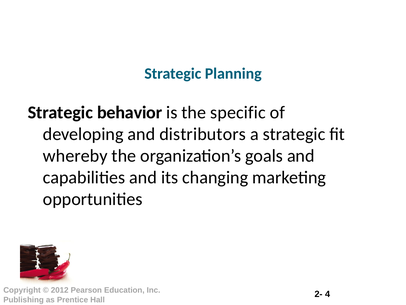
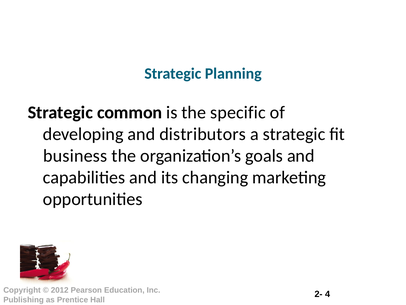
behavior: behavior -> common (130, 112)
whereby: whereby -> business (75, 156)
